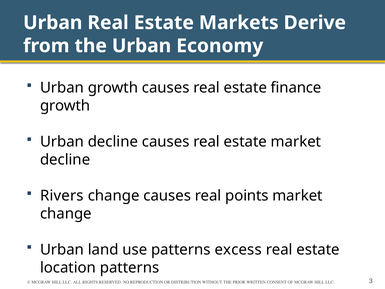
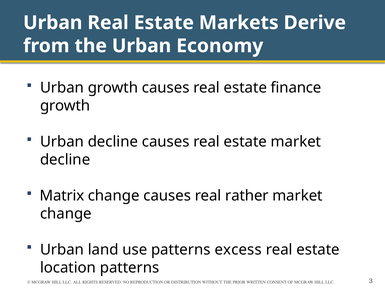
Rivers: Rivers -> Matrix (62, 196)
points: points -> rather (247, 196)
